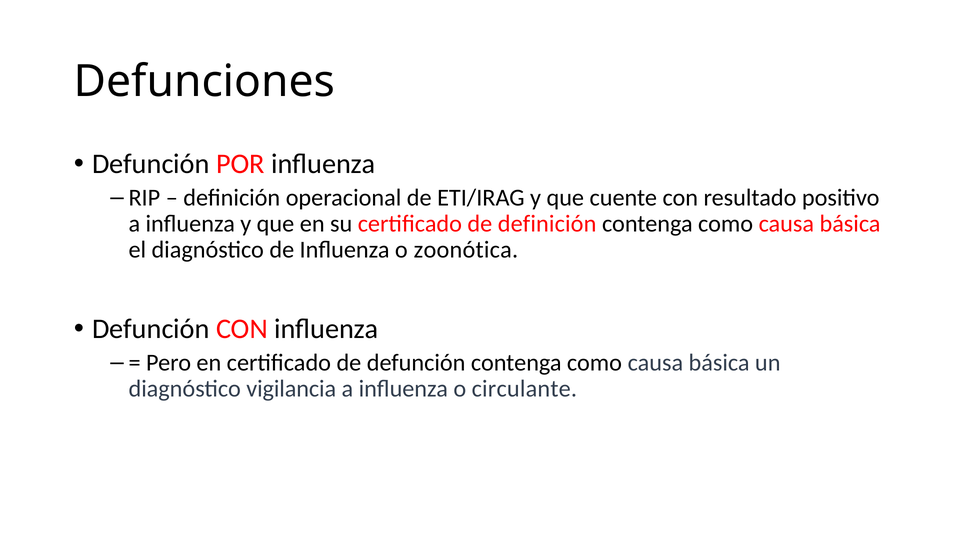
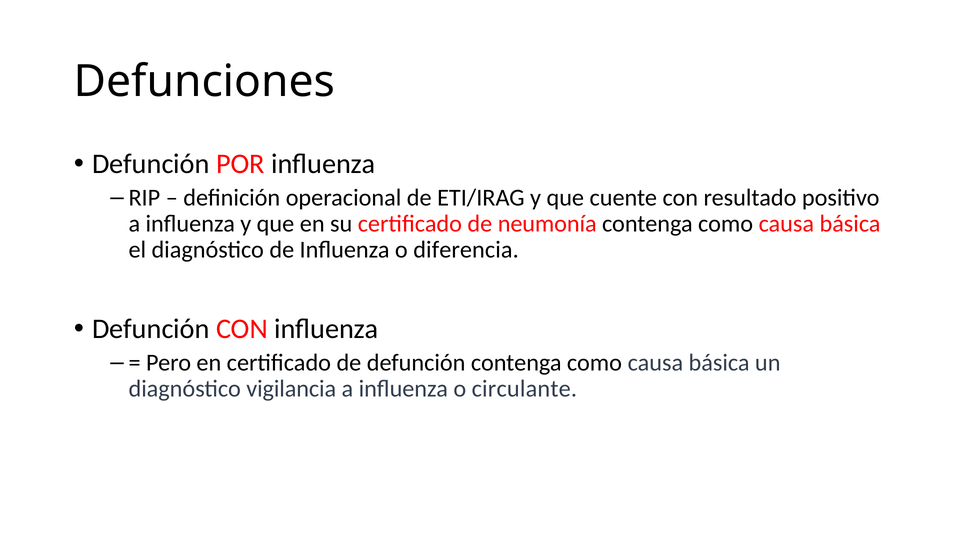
de definición: definición -> neumonía (547, 224)
zoonótica: zoonótica -> diferencia (466, 250)
